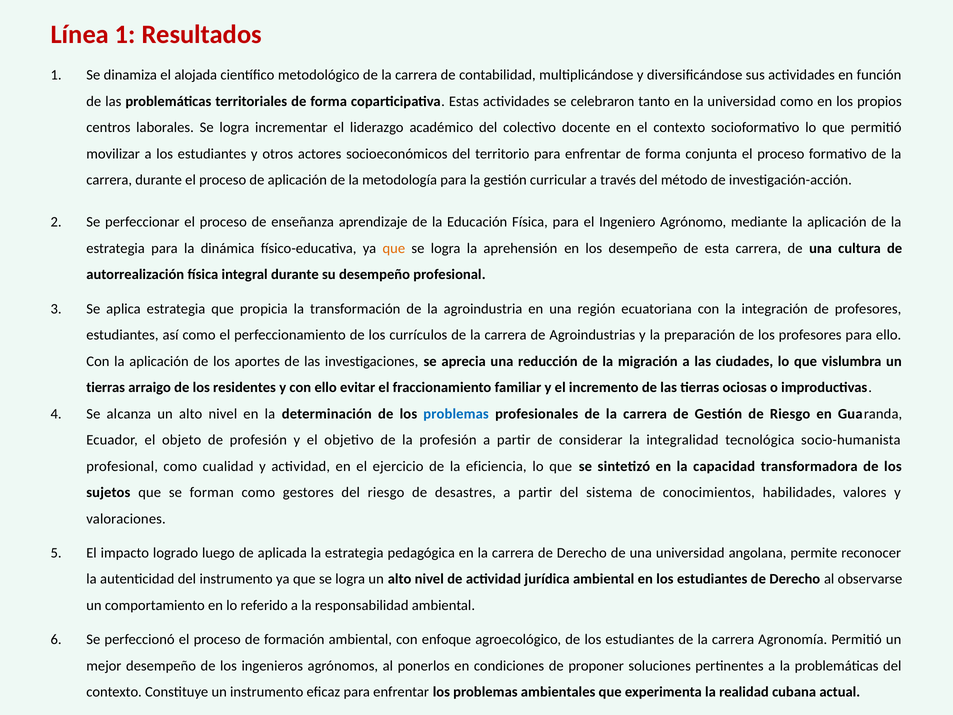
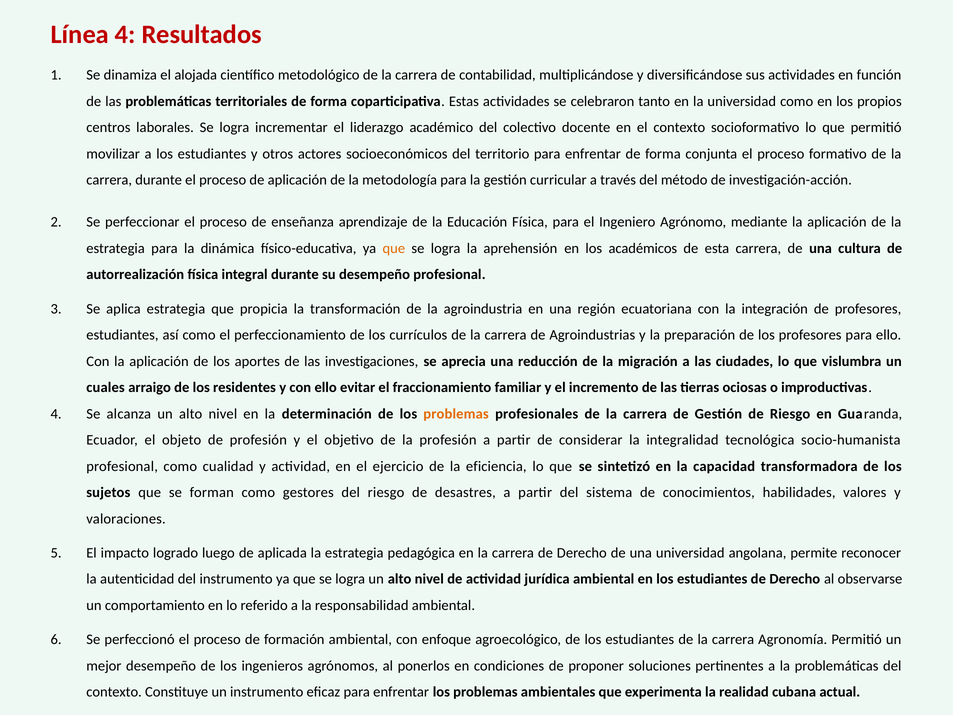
Línea 1: 1 -> 4 (125, 35)
los desempeño: desempeño -> académicos (643, 248)
tierras: tierras -> cuales (106, 387)
problemas colour: blue -> orange (456, 414)
